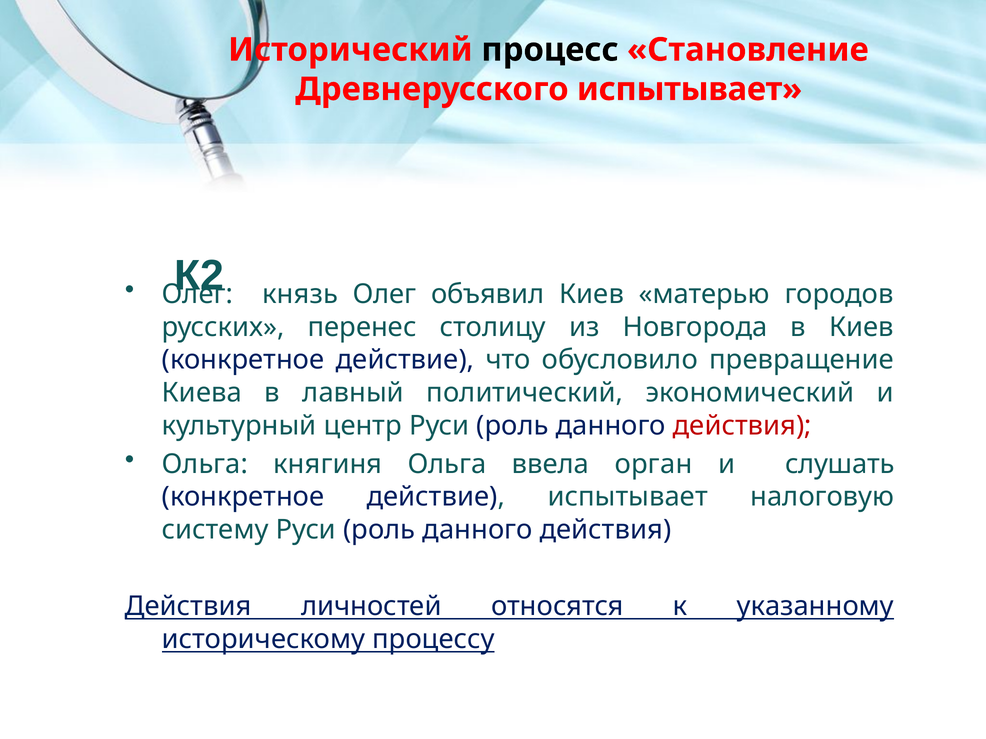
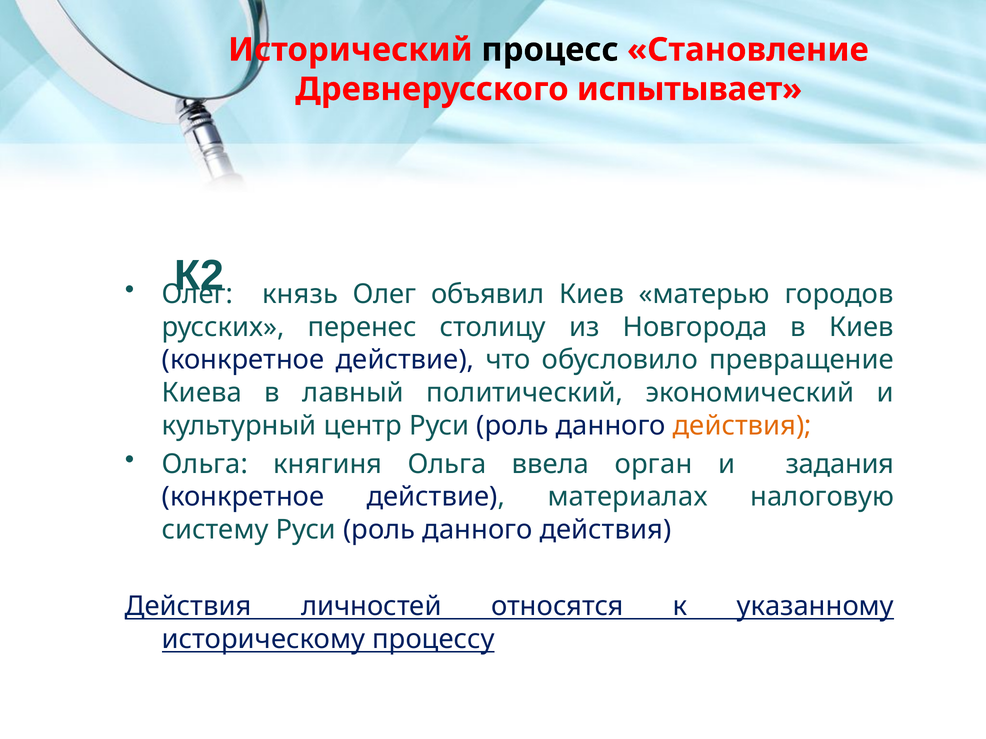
действия colour: red -> orange (742, 426)
слушать: слушать -> задания (840, 464)
действие испытывает: испытывает -> материалах (628, 497)
